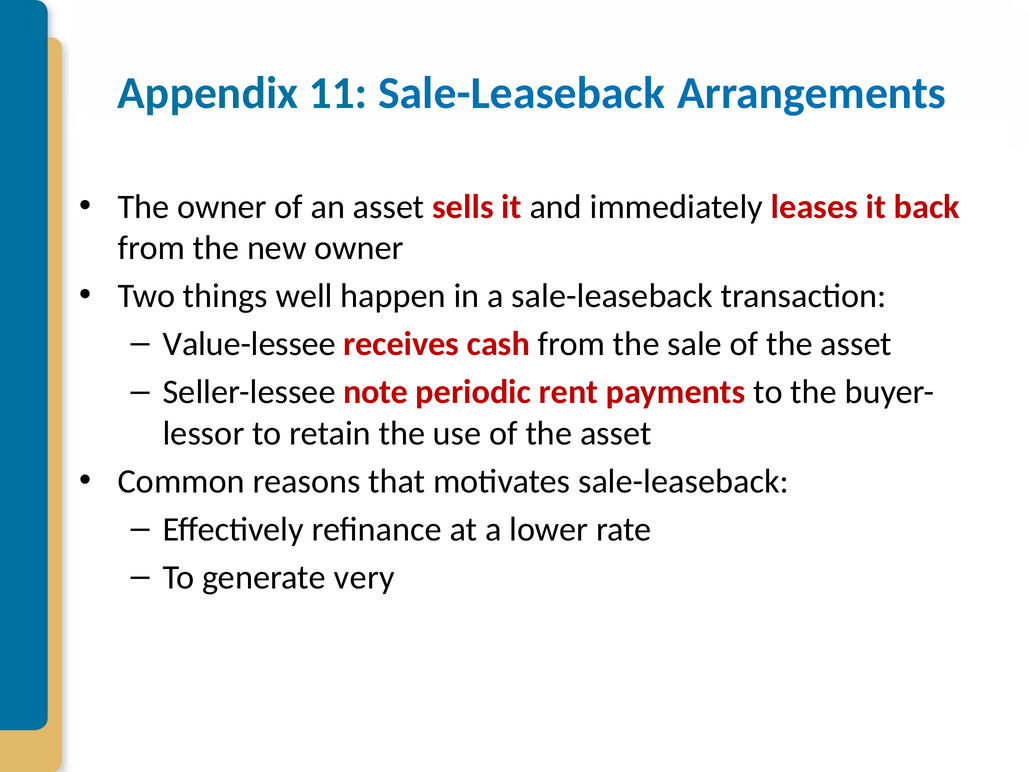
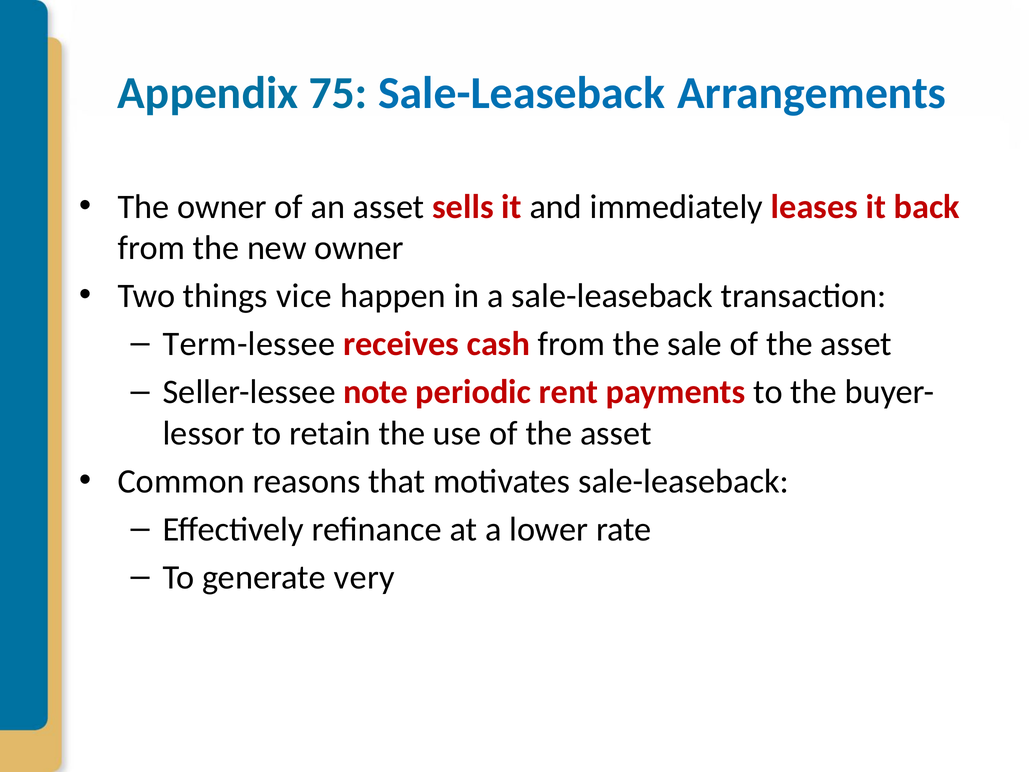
11: 11 -> 75 (338, 93)
well: well -> vice (304, 296)
Value-lessee: Value-lessee -> Term-lessee (249, 344)
